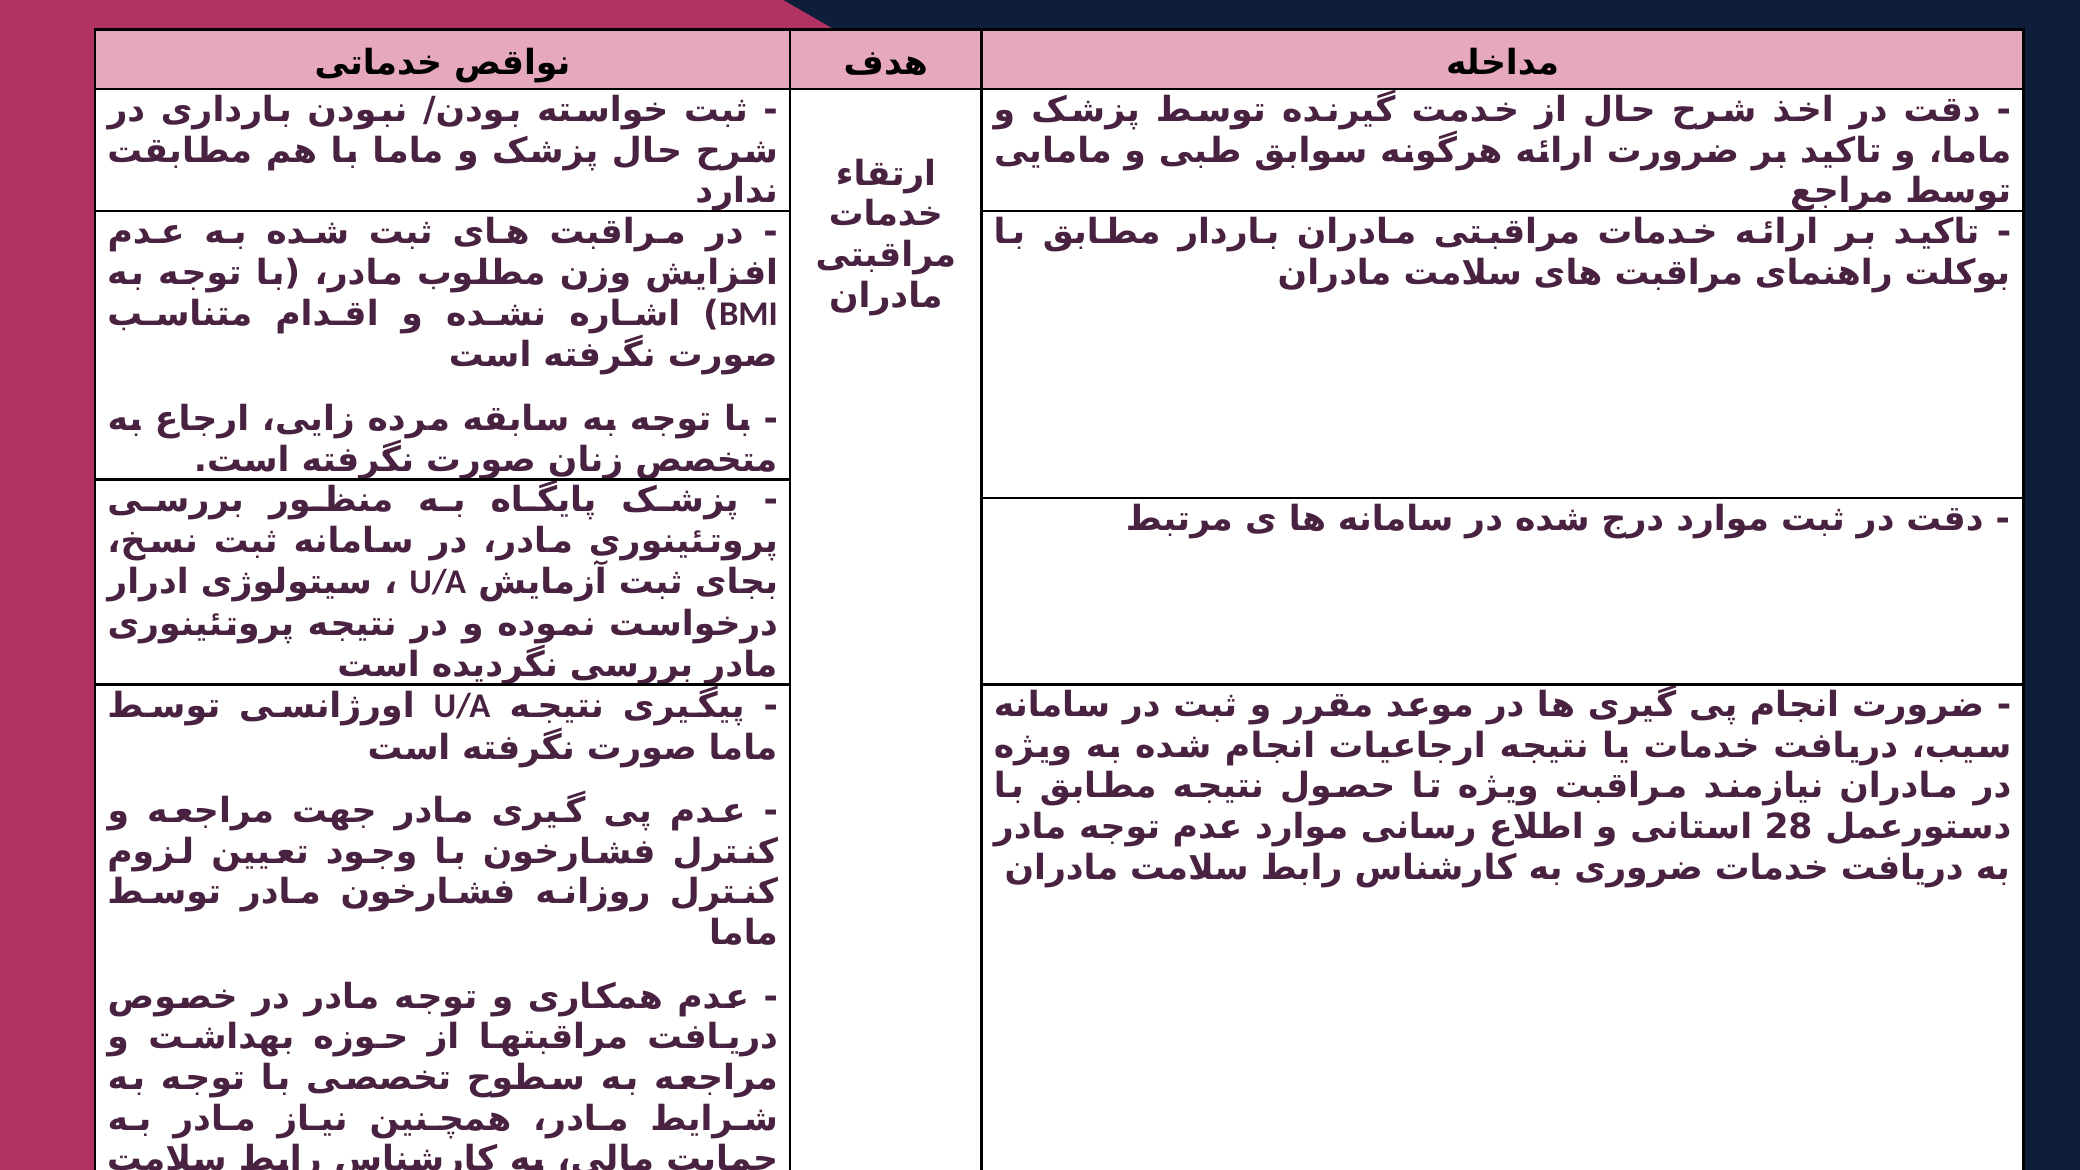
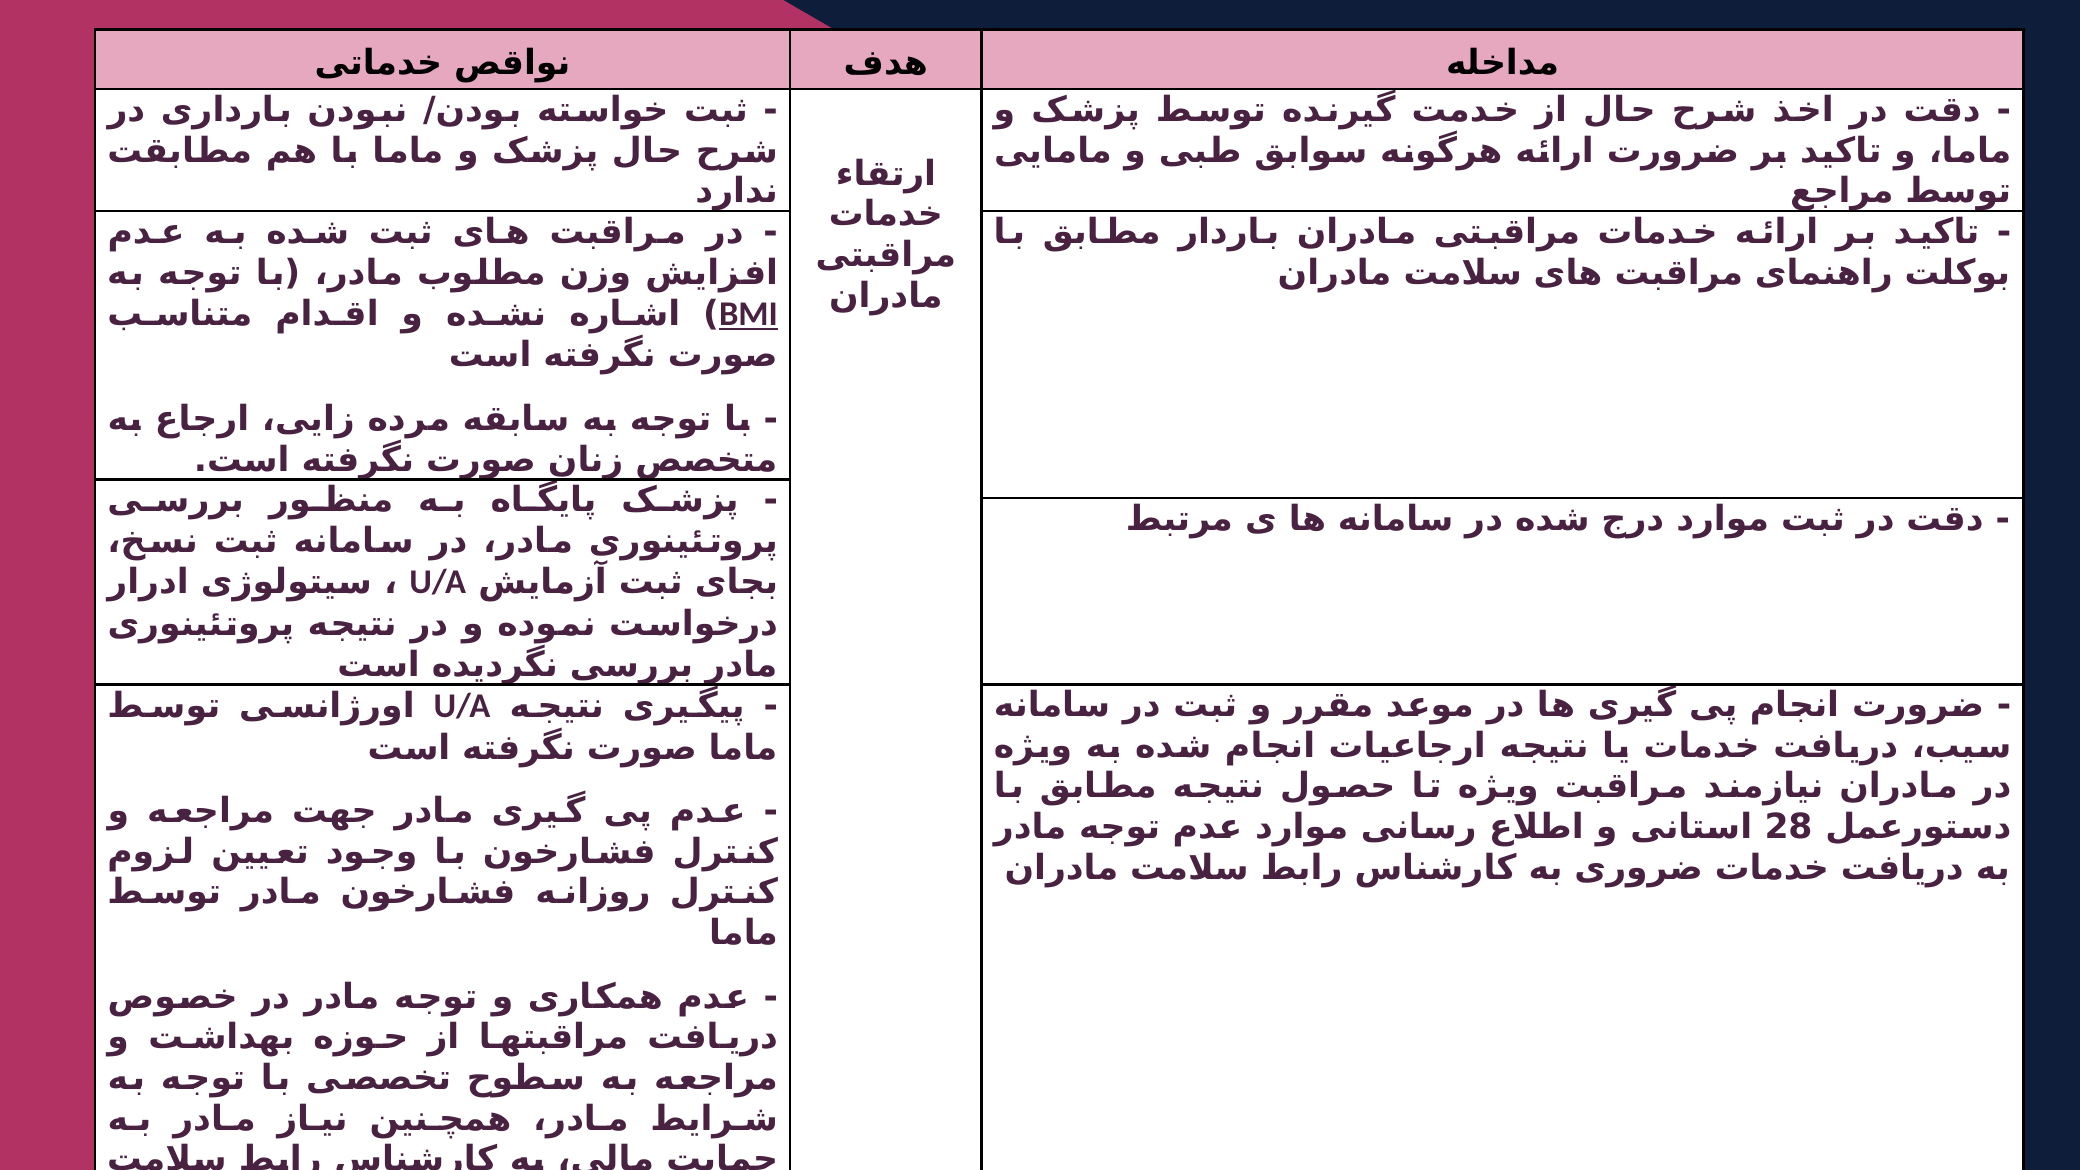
BMI underline: none -> present (748, 314)
